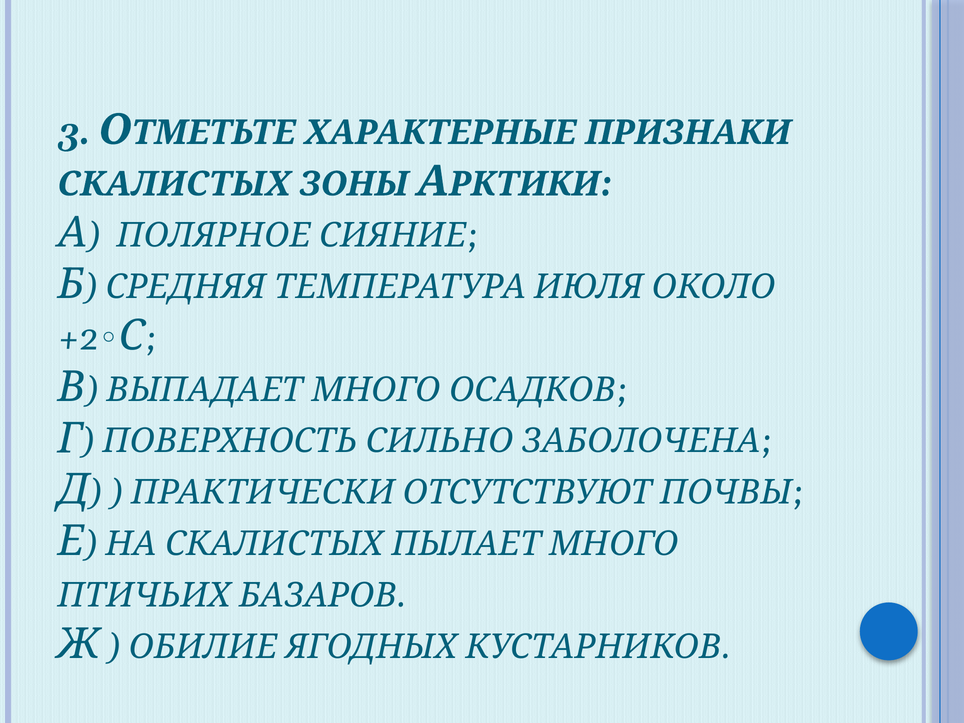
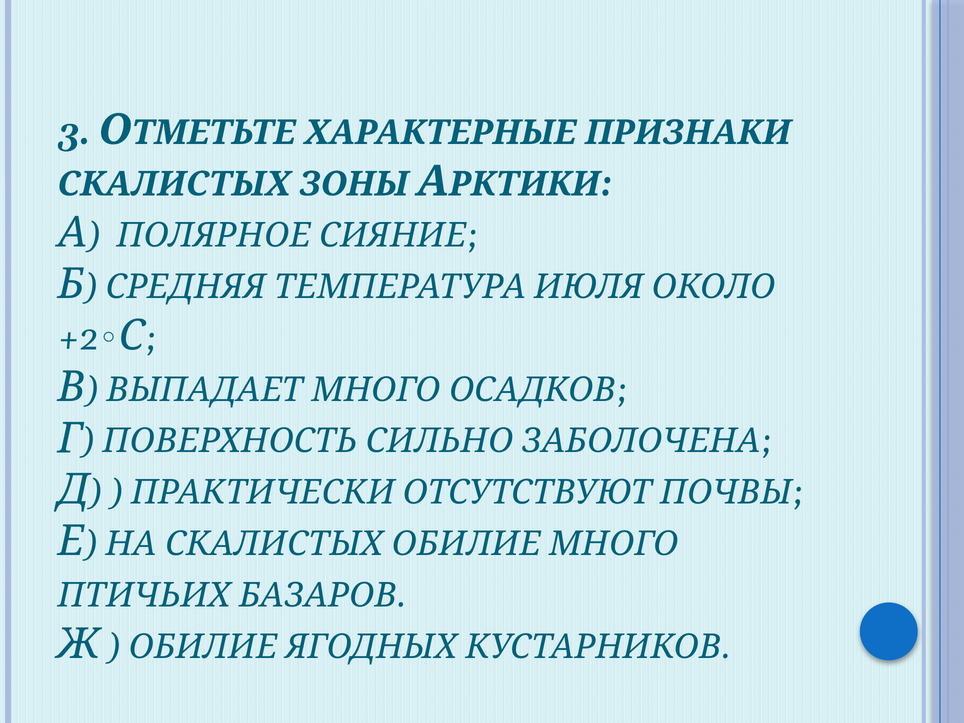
СКАЛИСТЫХ ПЫЛАЕТ: ПЫЛАЕТ -> ОБИЛИЕ (466, 544)
